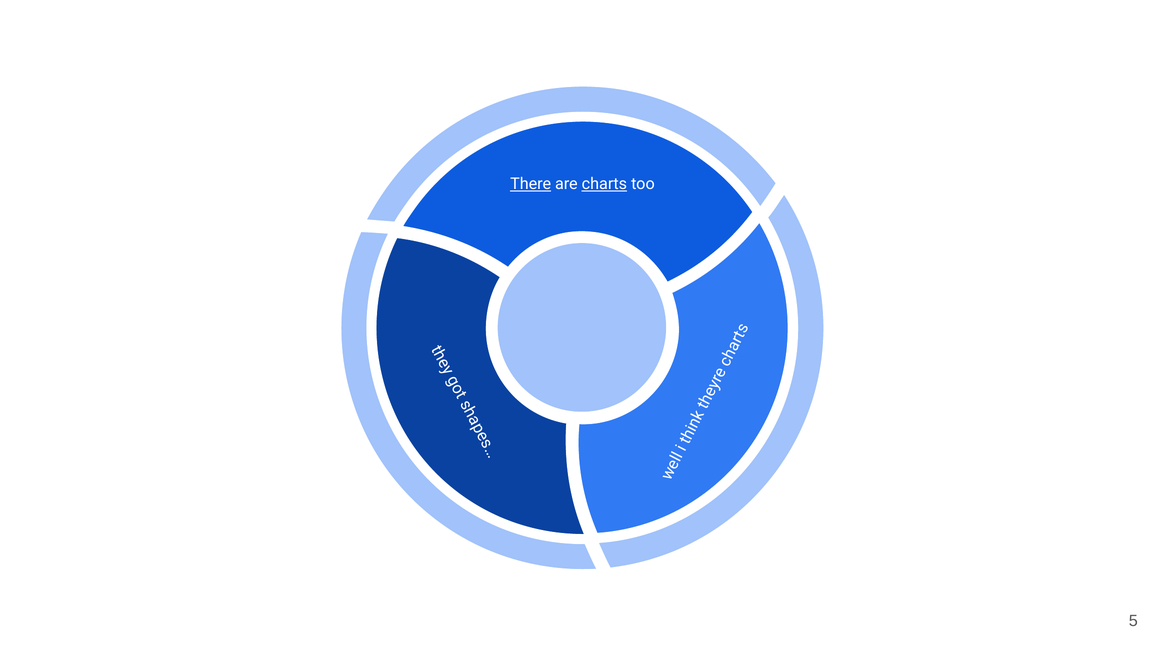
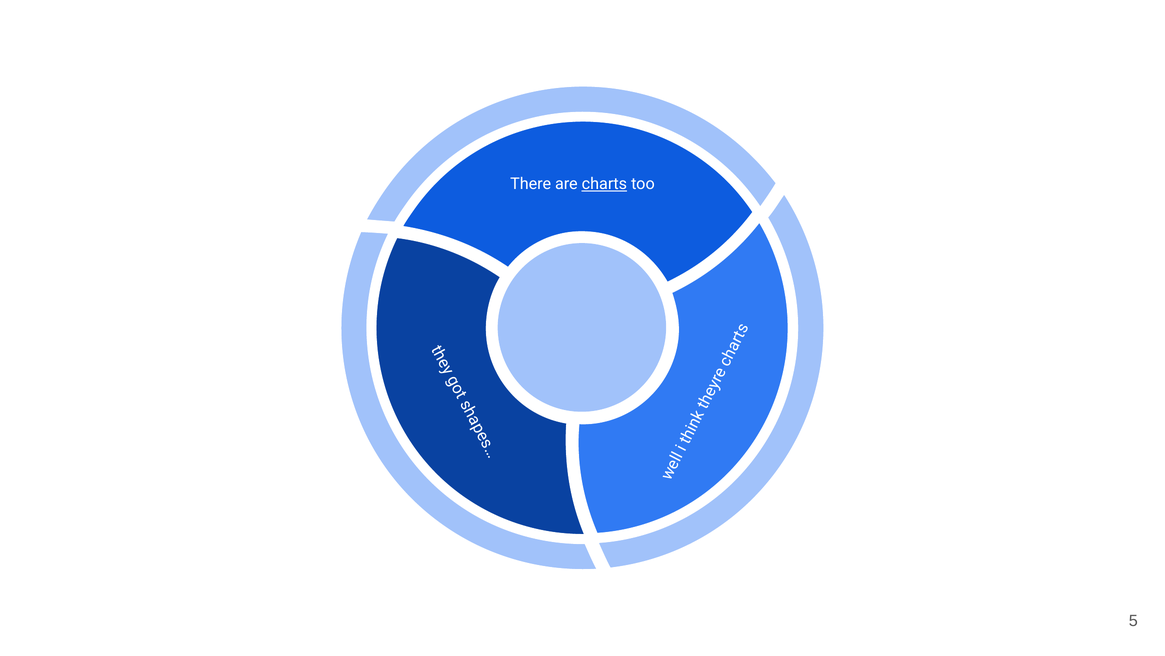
There underline: present -> none (531, 184)
